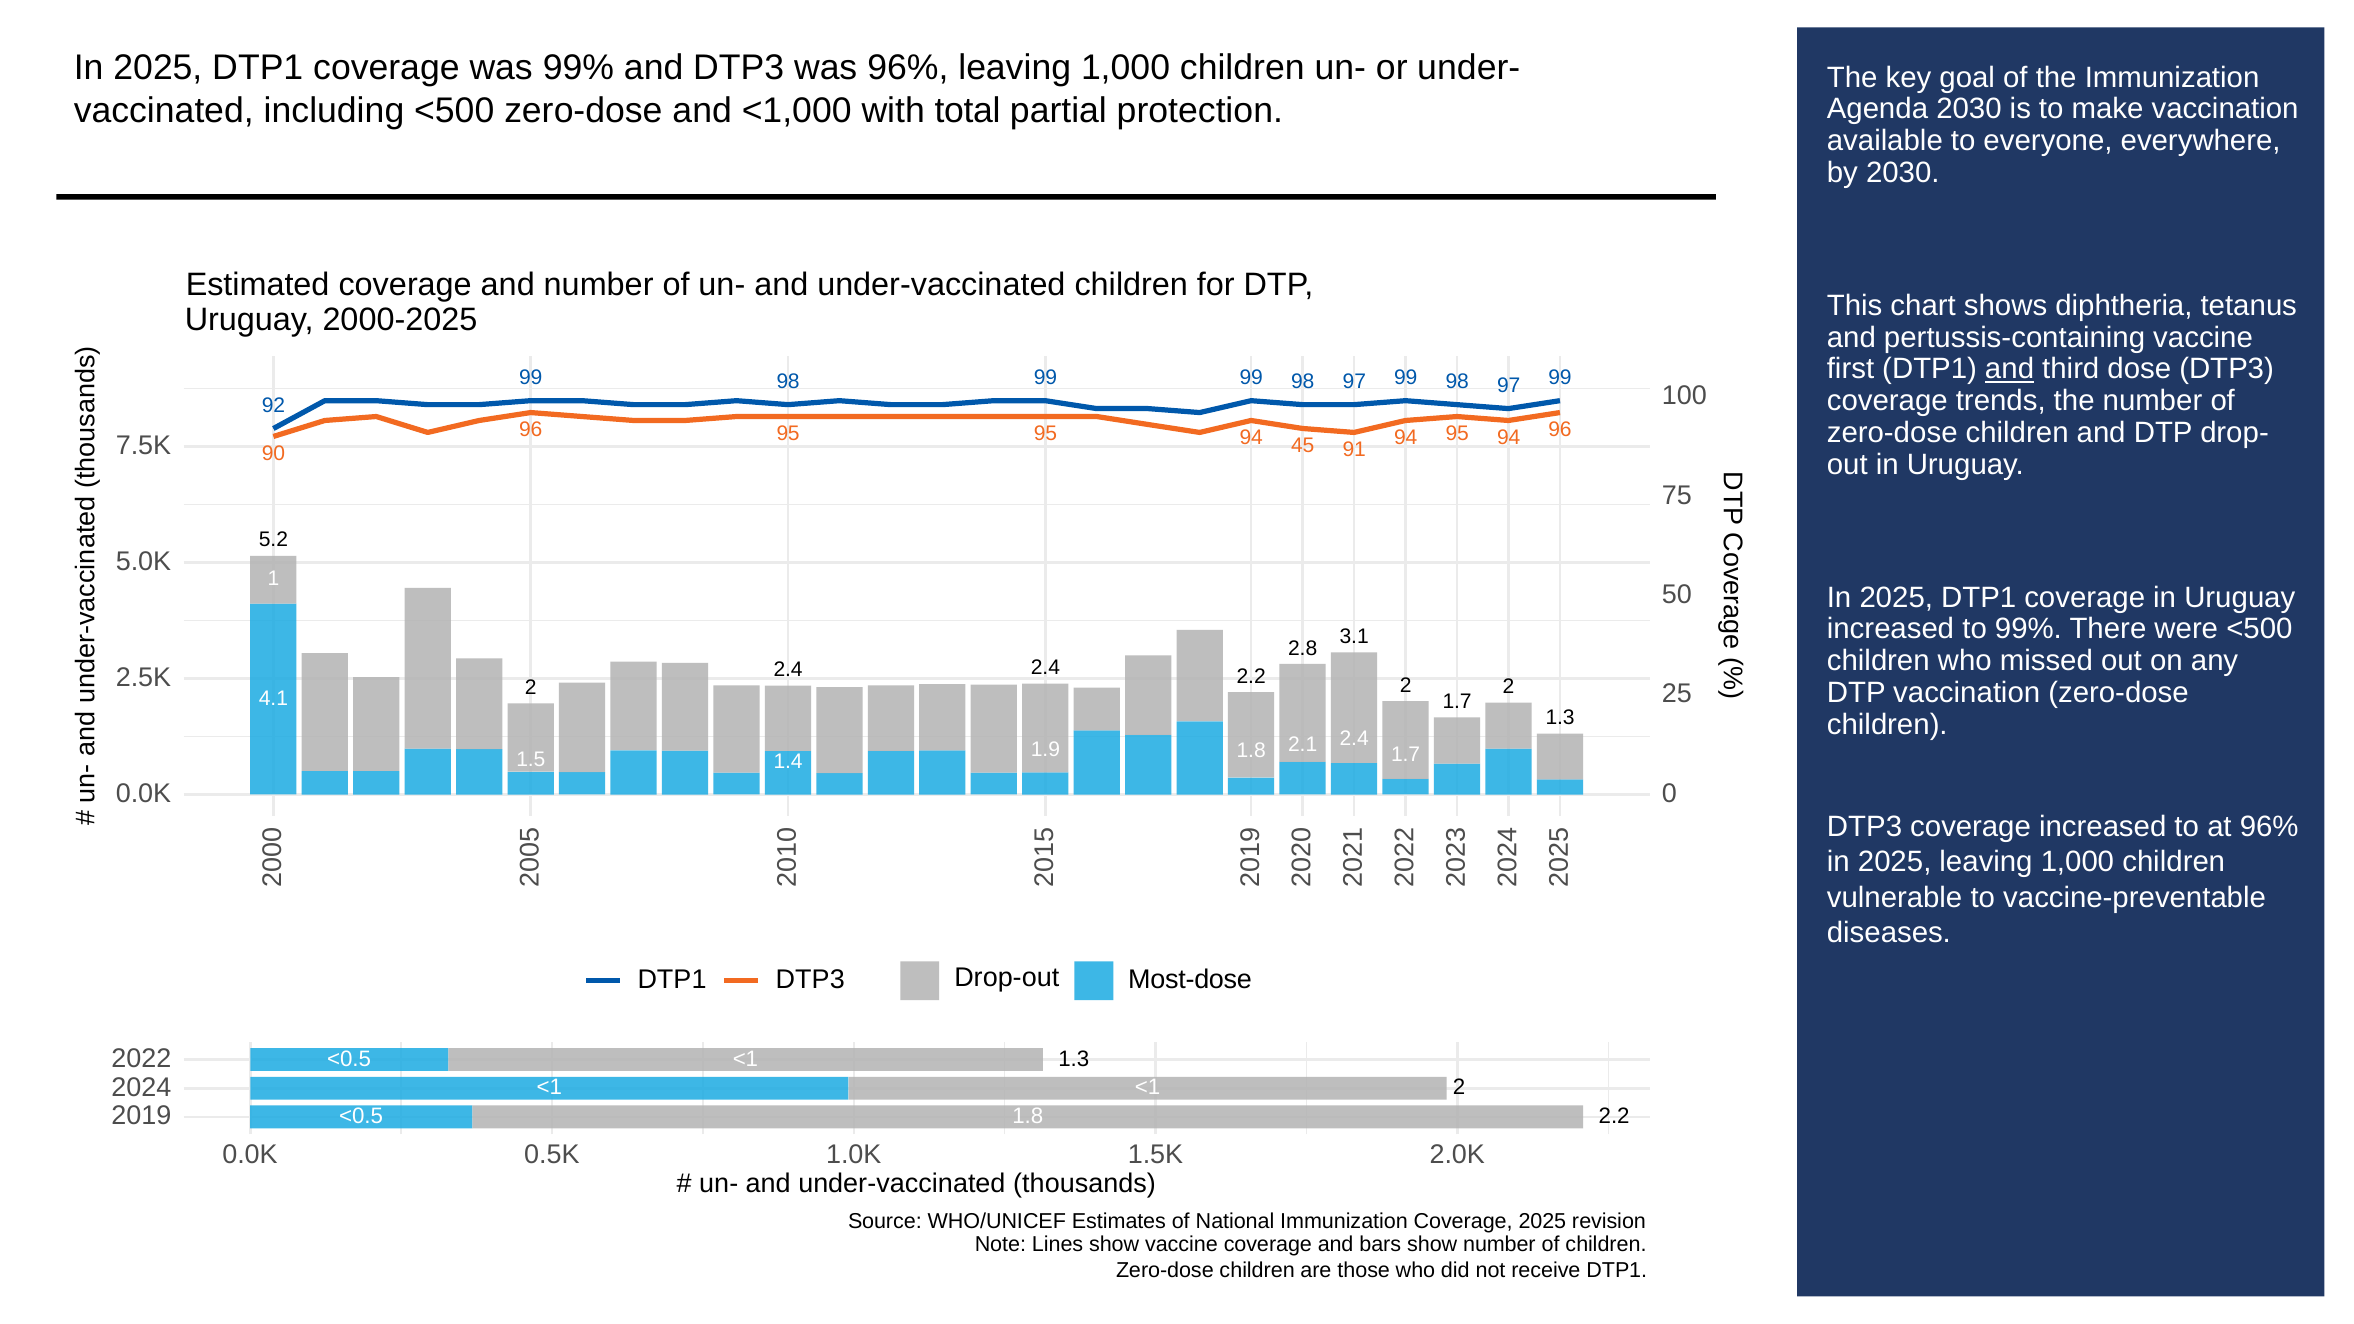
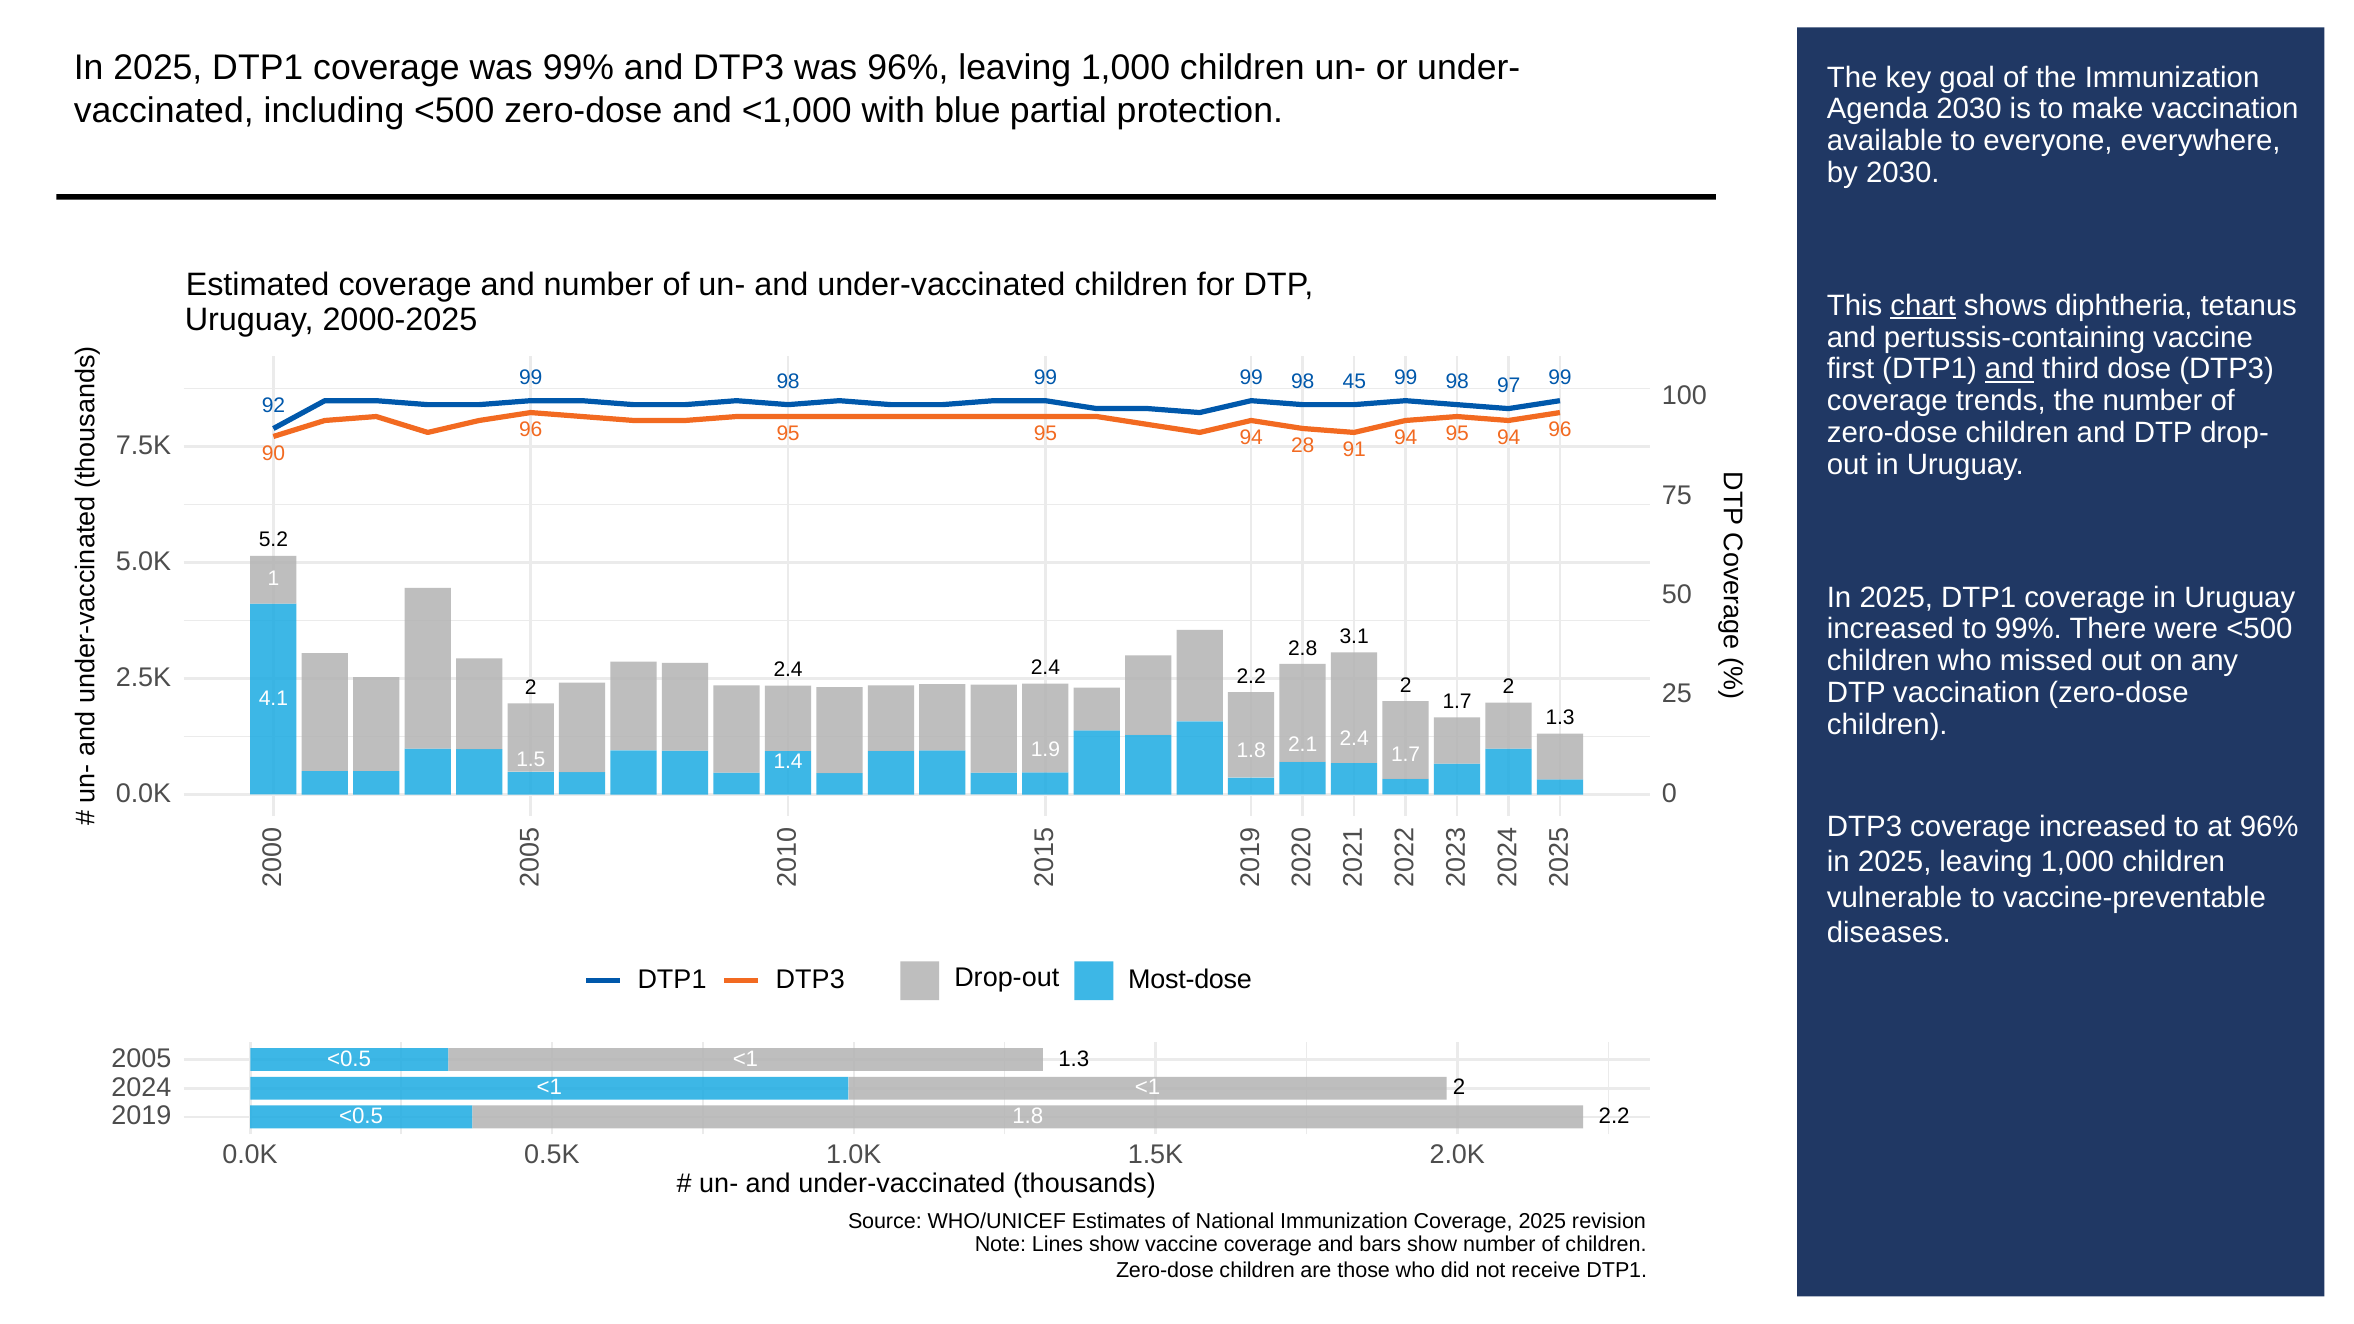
total: total -> blue (968, 111)
chart underline: none -> present (1923, 306)
99 99 98 97: 97 -> 45 (1354, 381)
45: 45 -> 28 (1303, 446)
2022: 2022 -> 2005 (141, 1059)
